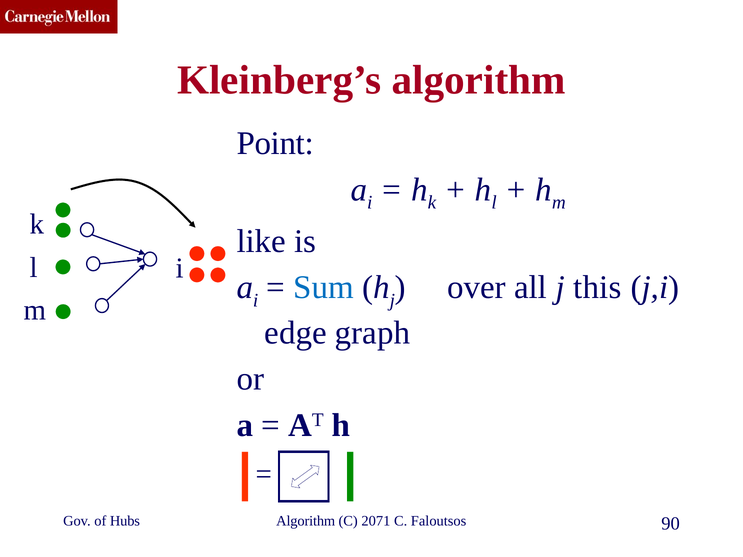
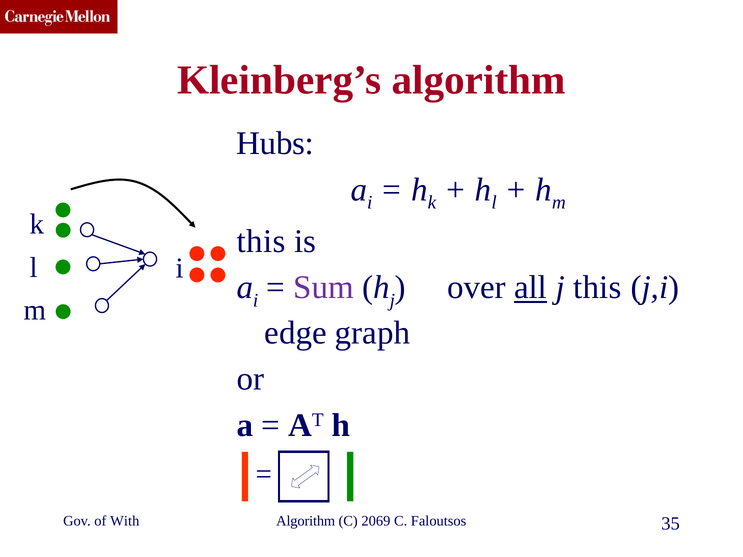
Point: Point -> Hubs (275, 143)
like: like -> this (261, 241)
Sum colour: blue -> purple (324, 288)
all underline: none -> present (531, 288)
Hubs: Hubs -> With (125, 521)
2071: 2071 -> 2069 (376, 521)
90: 90 -> 35 (671, 524)
